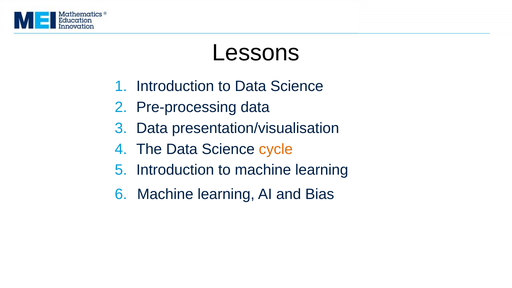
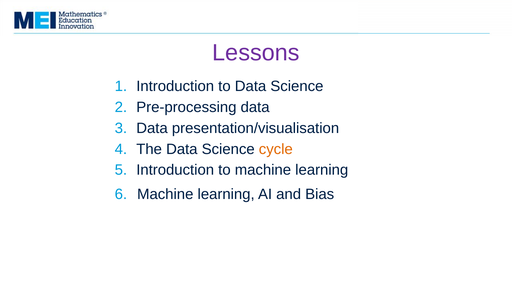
Lessons colour: black -> purple (256, 53)
